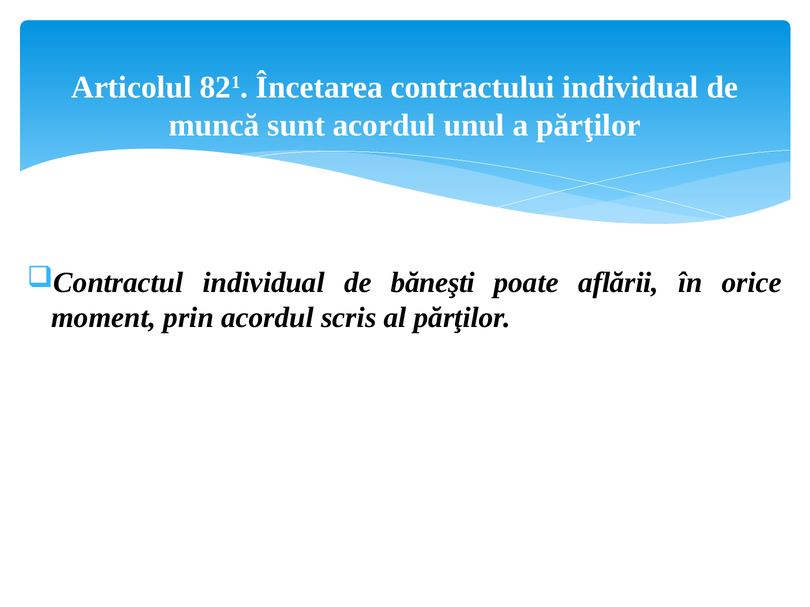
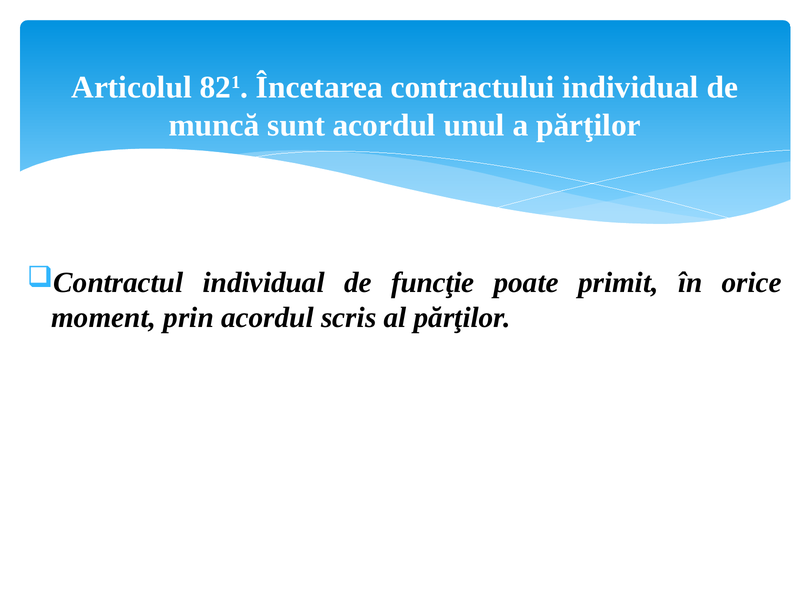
băneşti: băneşti -> funcţie (433, 283)
aflării: aflării -> primit (618, 283)
